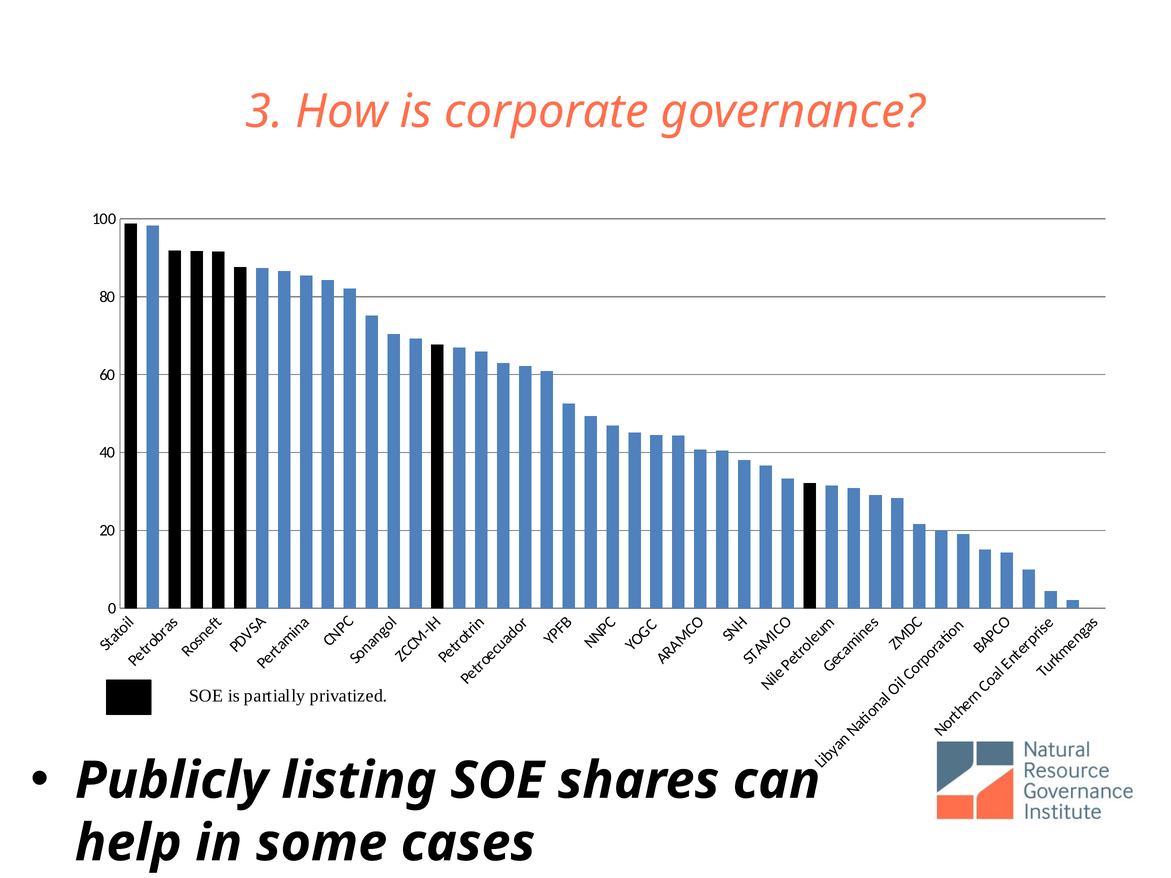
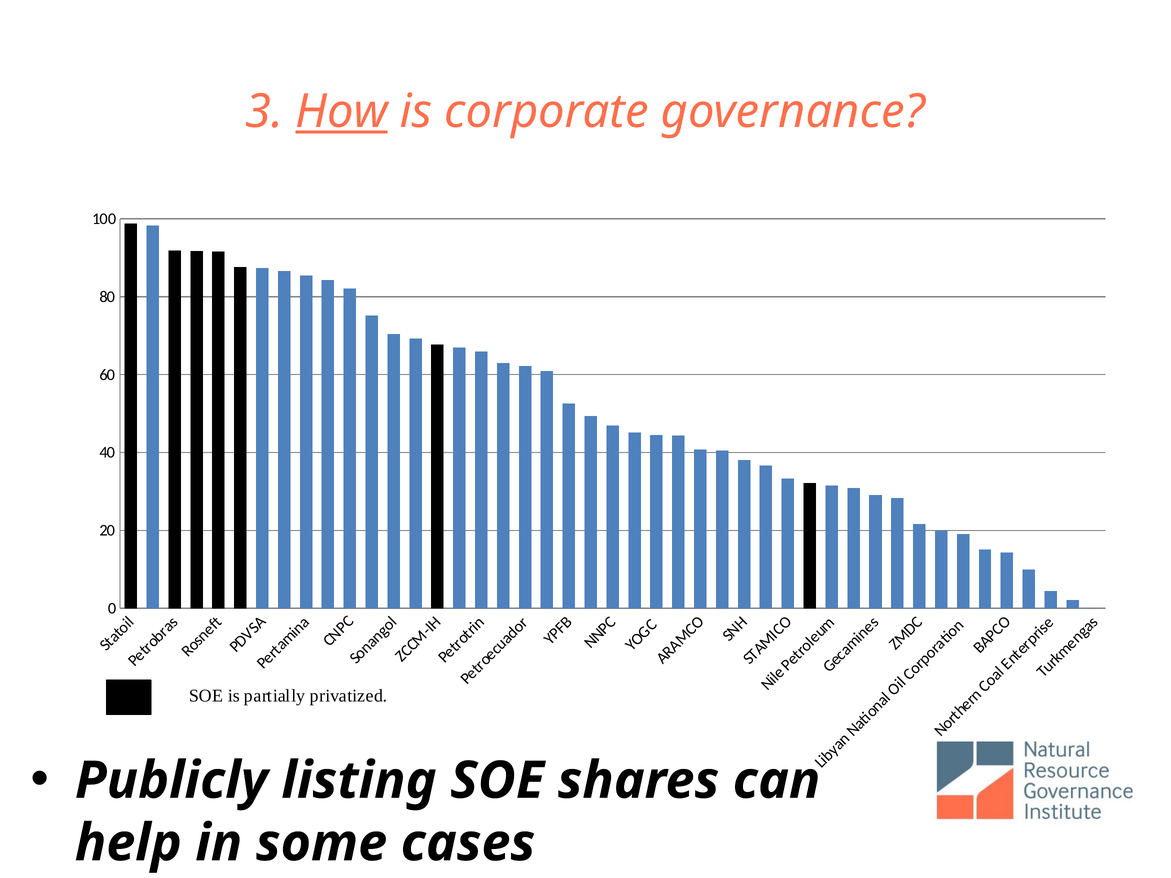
How underline: none -> present (342, 112)
